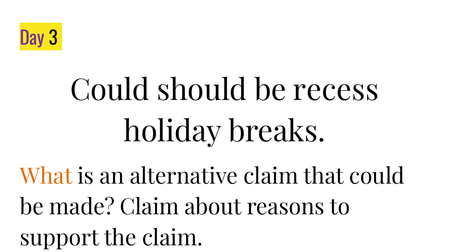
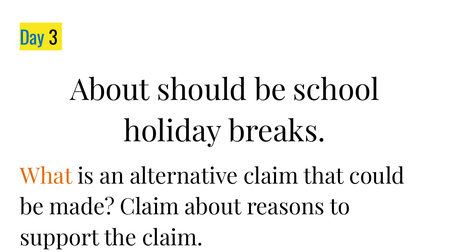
Day colour: purple -> blue (32, 39)
Could: Could -> About (110, 91)
recess: recess -> school (336, 91)
